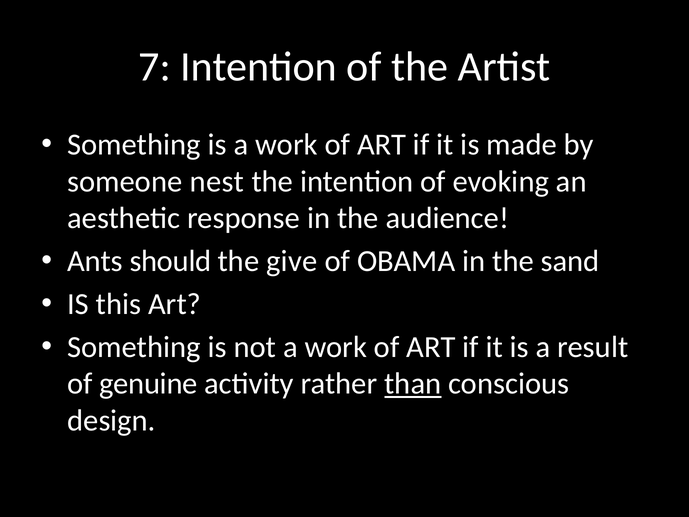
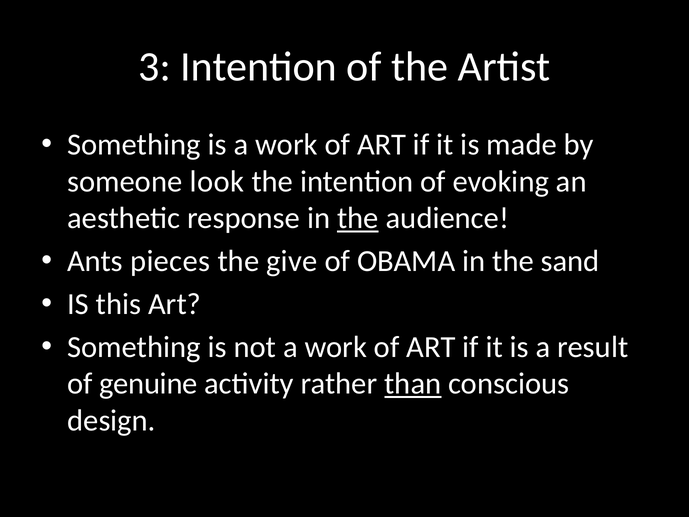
7: 7 -> 3 (155, 67)
nest: nest -> look (217, 181)
the underline: none -> present (358, 218)
should: should -> pieces (170, 261)
